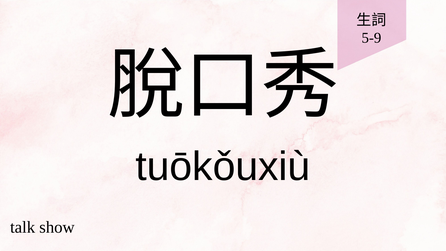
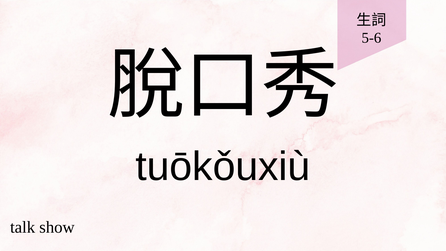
5-9: 5-9 -> 5-6 (371, 38)
